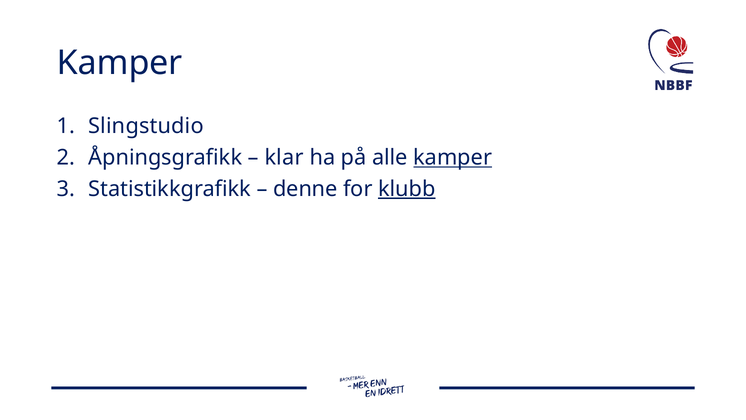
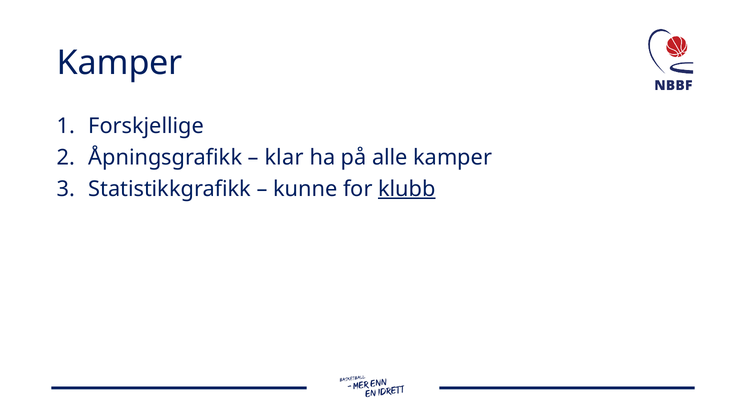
Slingstudio: Slingstudio -> Forskjellige (146, 126)
kamper underline: present -> none (453, 157)
denne: denne -> kunne (305, 189)
